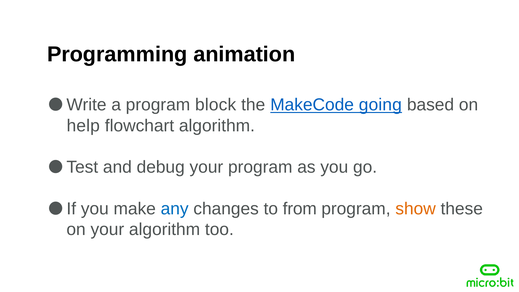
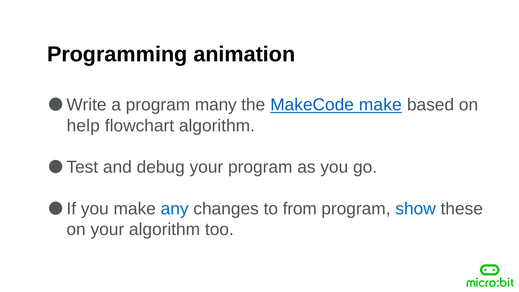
block: block -> many (216, 105)
MakeCode going: going -> make (380, 105)
show colour: orange -> blue (416, 209)
